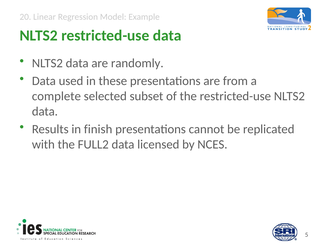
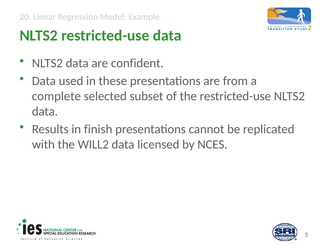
randomly: randomly -> confident (137, 63)
FULL2: FULL2 -> WILL2 (93, 145)
